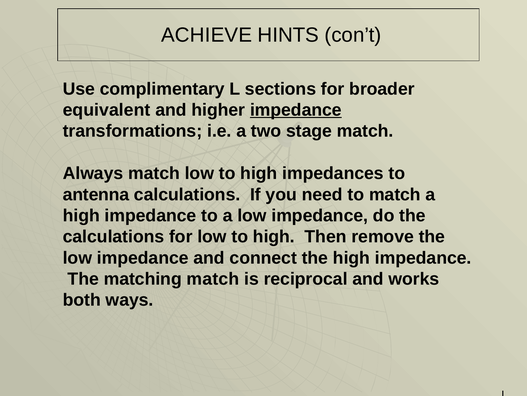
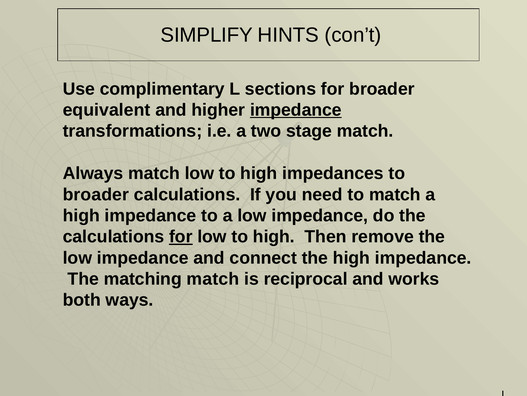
ACHIEVE: ACHIEVE -> SIMPLIFY (207, 35)
antenna: antenna -> broader (96, 194)
for underline: none -> present (181, 236)
